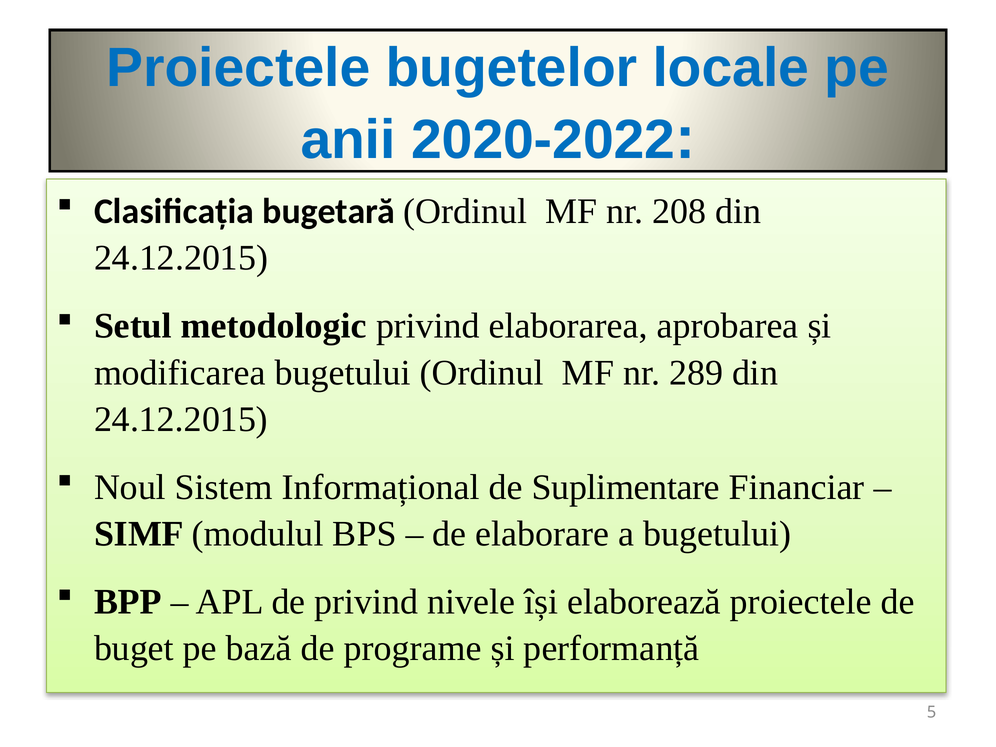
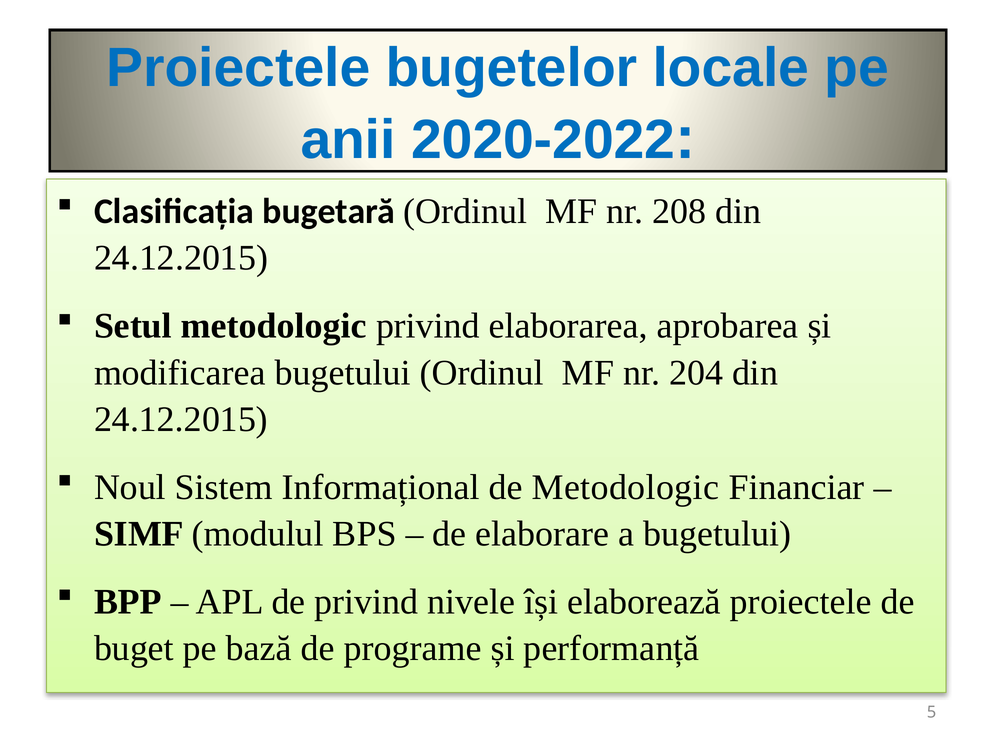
289: 289 -> 204 (696, 373)
de Suplimentare: Suplimentare -> Metodologic (625, 487)
